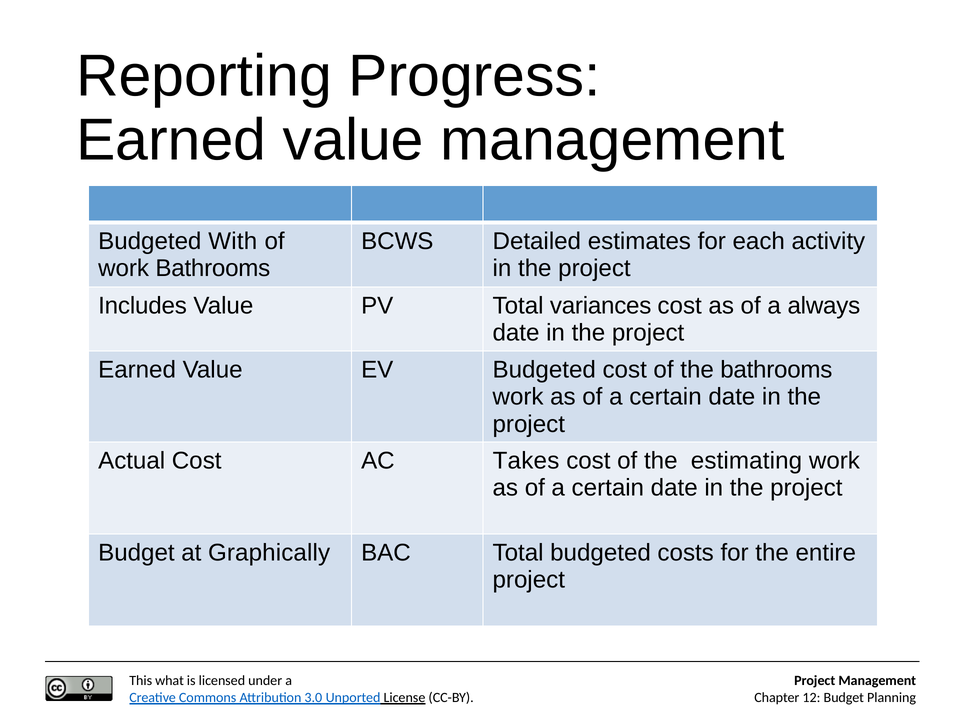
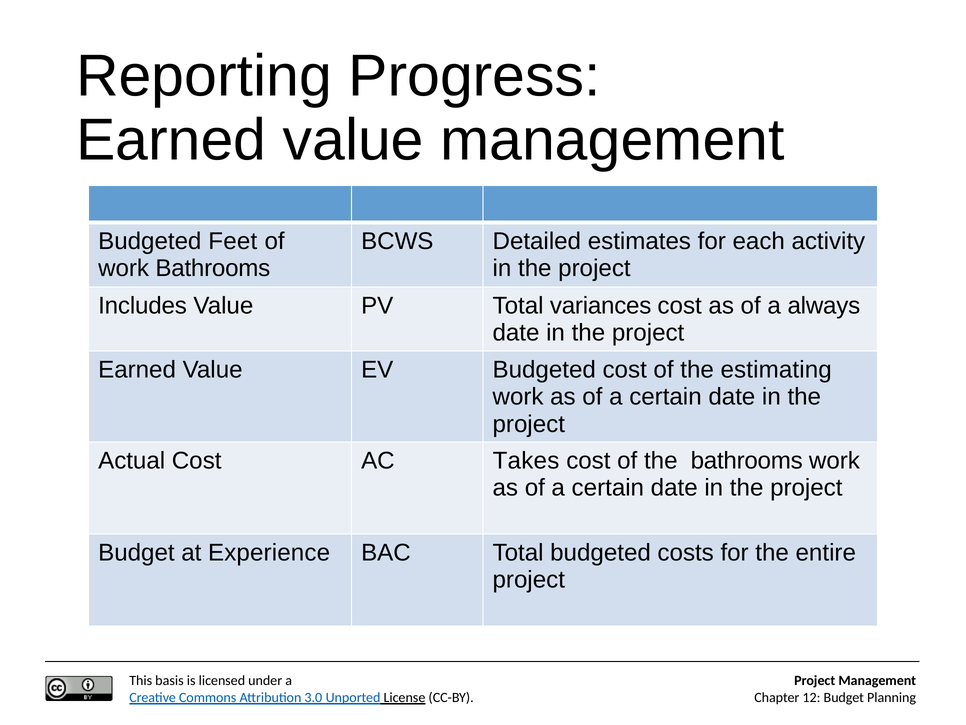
With: With -> Feet (233, 241)
the bathrooms: bathrooms -> estimating (776, 370)
the estimating: estimating -> bathrooms (747, 461)
Graphically: Graphically -> Experience (269, 552)
what: what -> basis (169, 680)
